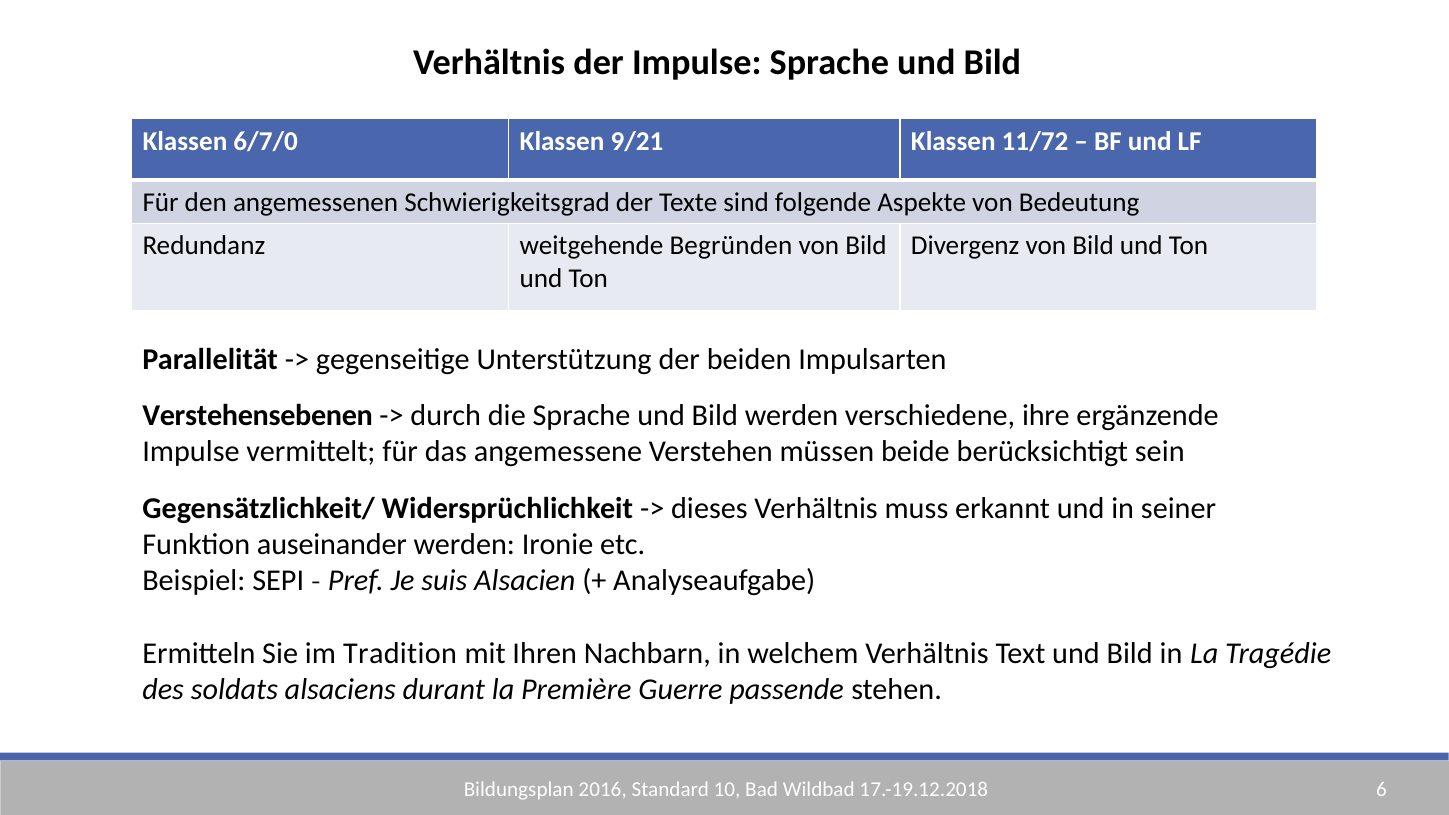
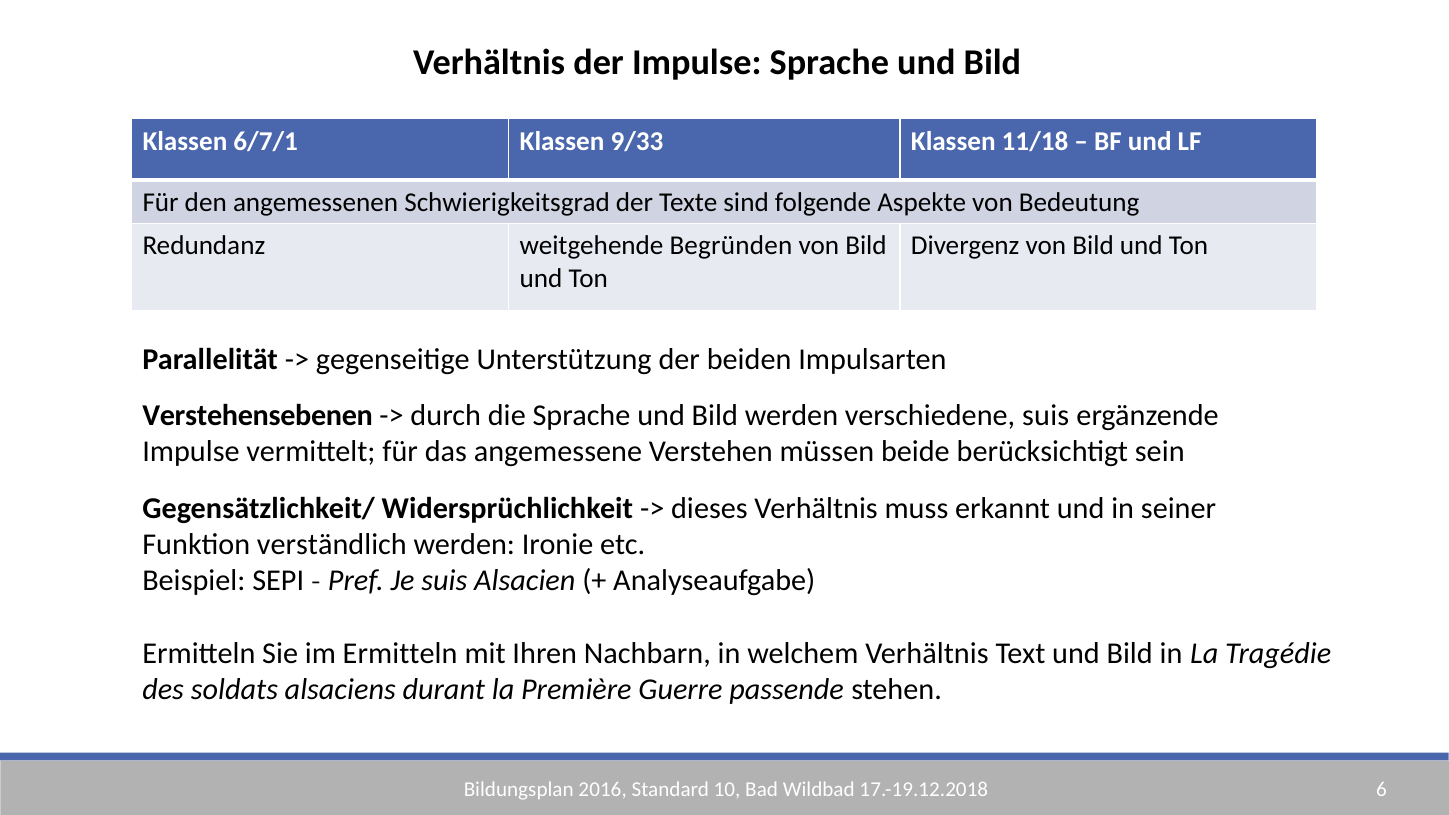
6/7/0: 6/7/0 -> 6/7/1 (266, 141)
9/21: 9/21 -> 9/33 (637, 141)
11/72: 11/72 -> 11/18 (1035, 141)
verschiedene ihre: ihre -> suis (1046, 416)
auseinander: auseinander -> verständlich (332, 544)
im Tradition: Tradition -> Ermitteln (400, 653)
